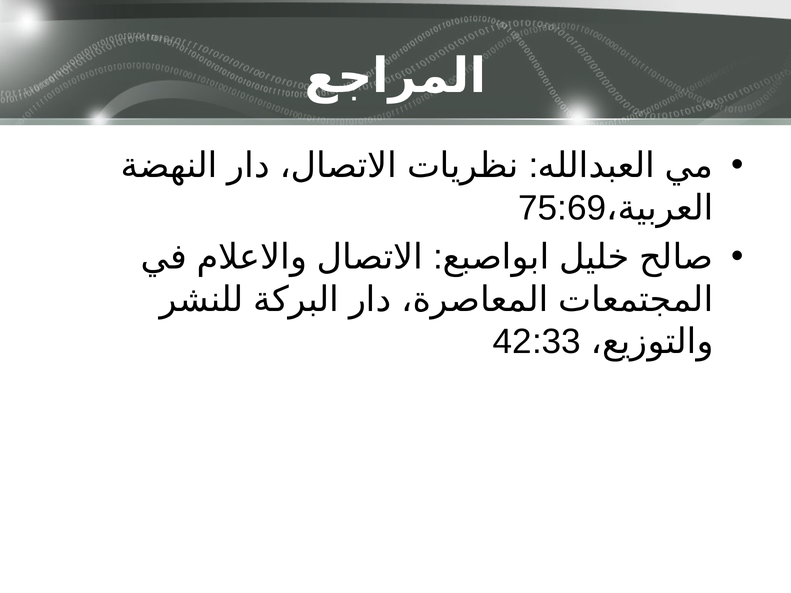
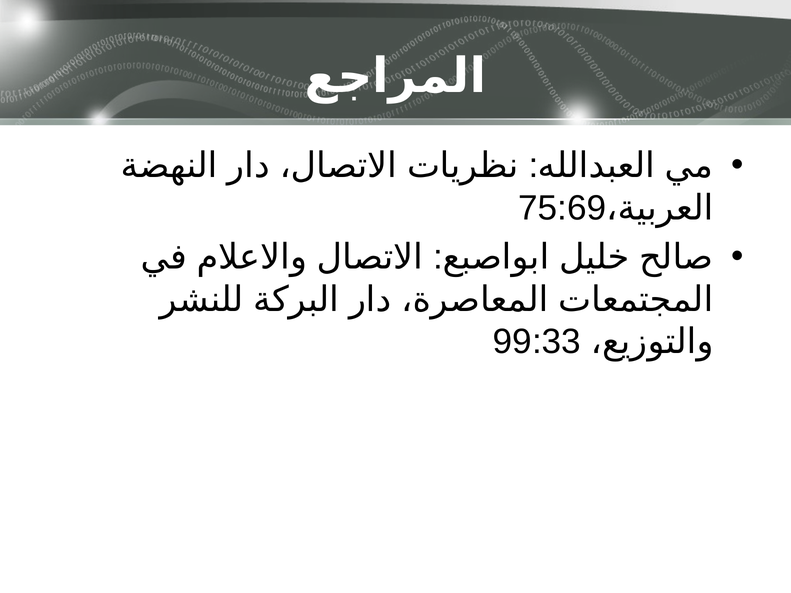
42:33: 42:33 -> 99:33 (537, 342)
